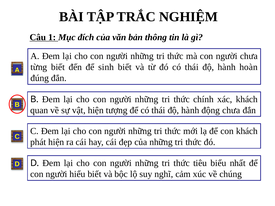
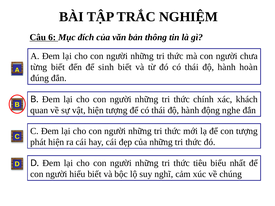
1: 1 -> 6 (52, 37)
động chưa: chưa -> nghe (231, 110)
con khách: khách -> tượng (247, 131)
